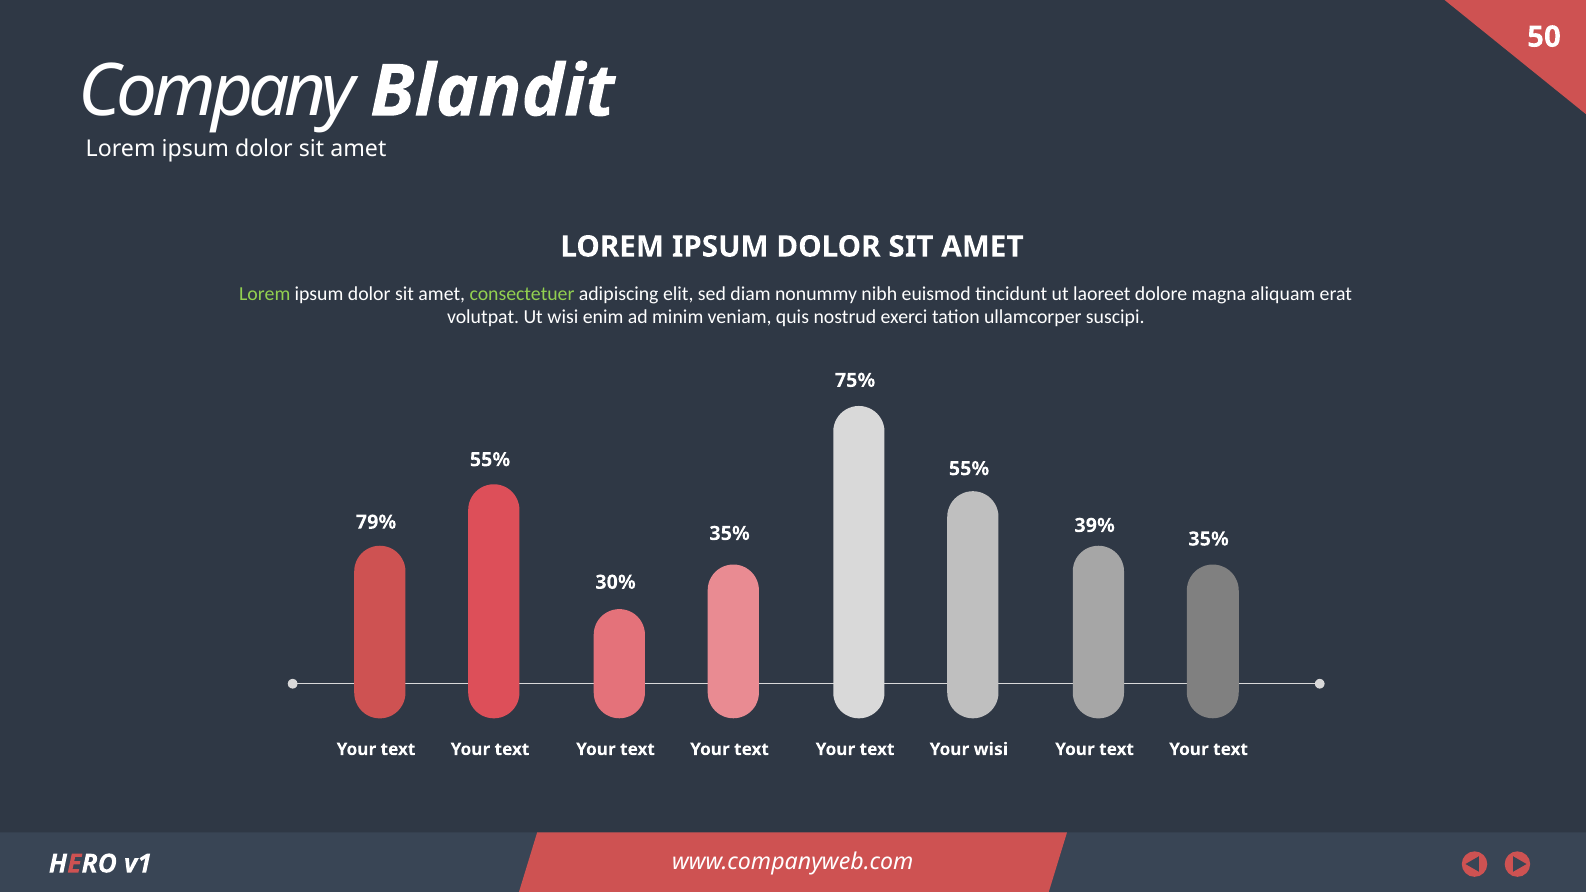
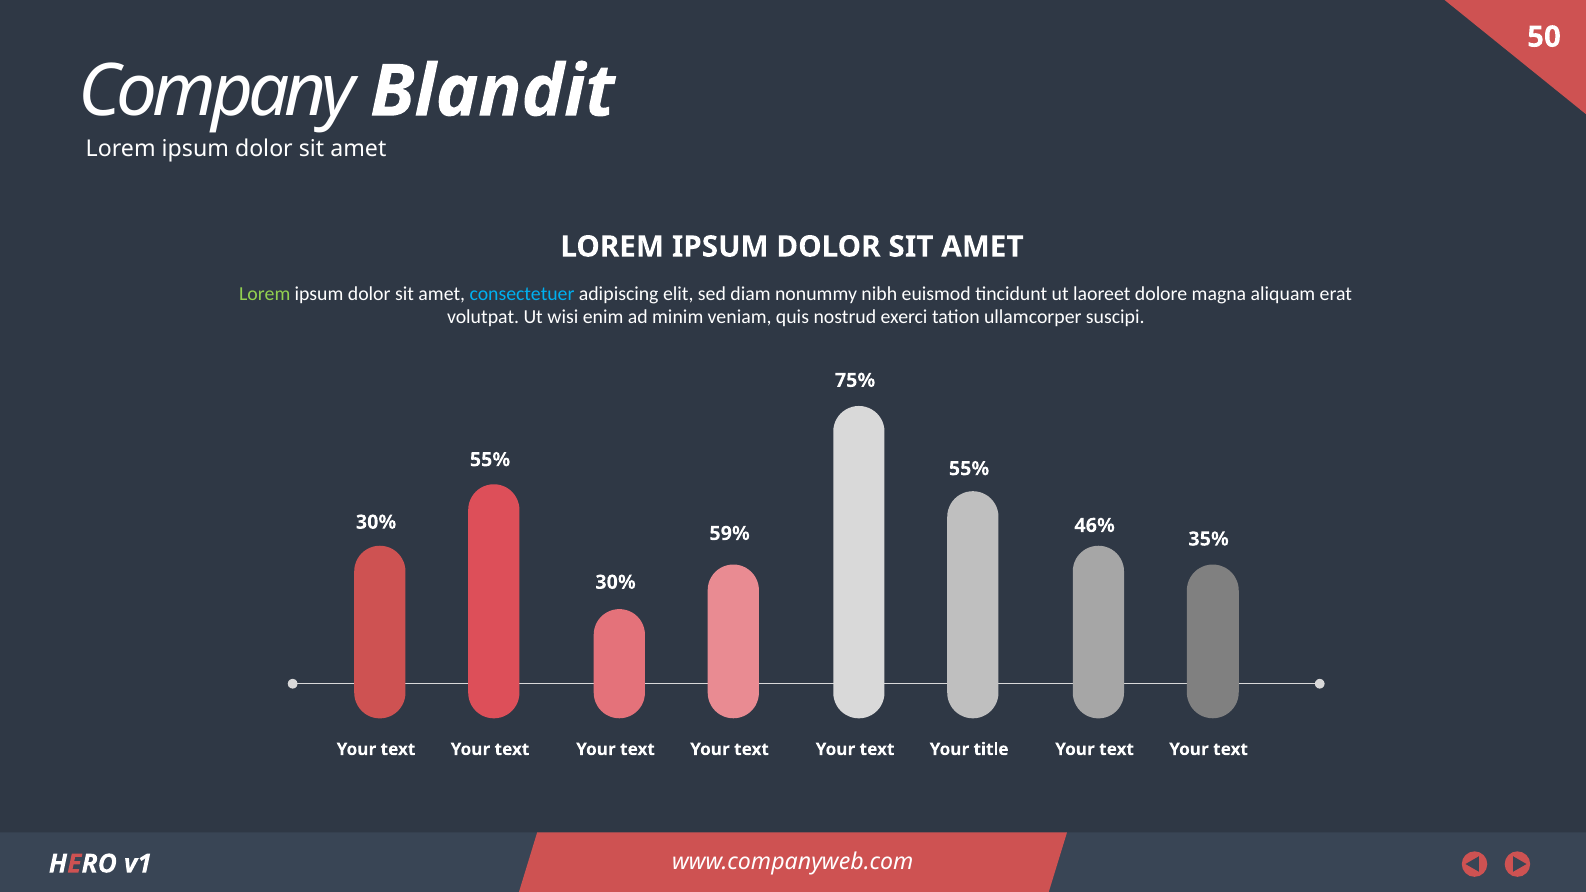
consectetuer colour: light green -> light blue (522, 294)
79%: 79% -> 30% (376, 522)
39%: 39% -> 46% (1095, 526)
35%: 35% -> 59% (730, 534)
Your wisi: wisi -> title (991, 749)
